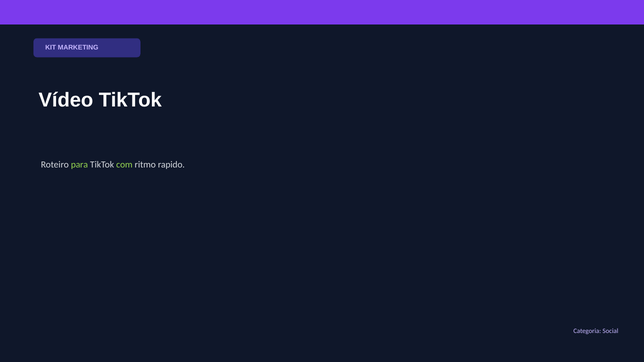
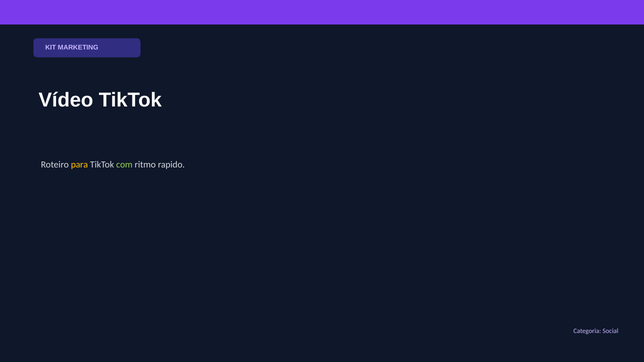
para colour: light green -> yellow (79, 165)
